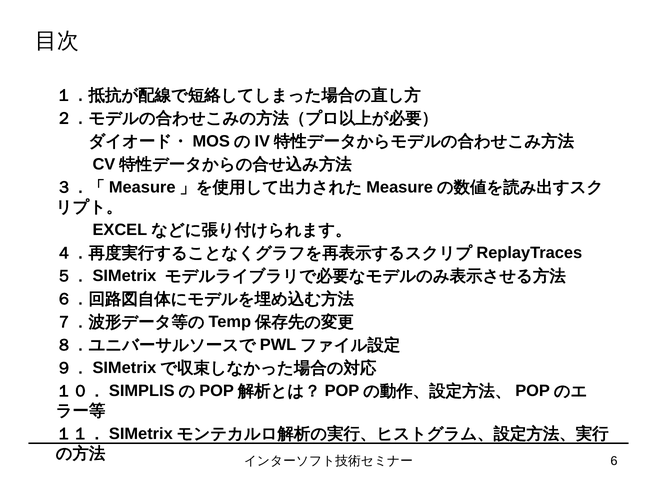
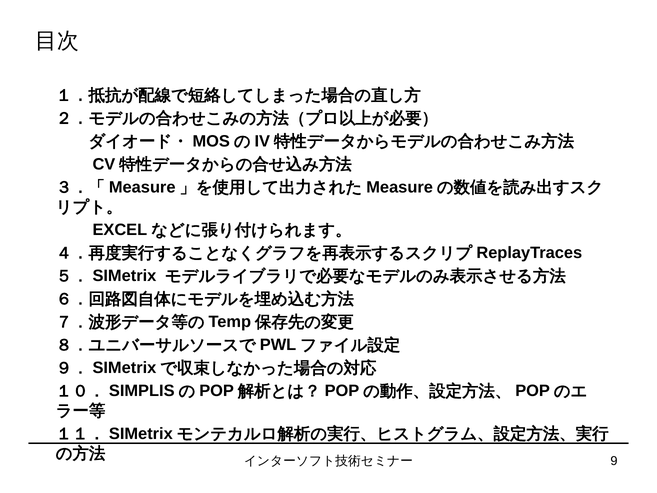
6: 6 -> 9 (614, 461)
